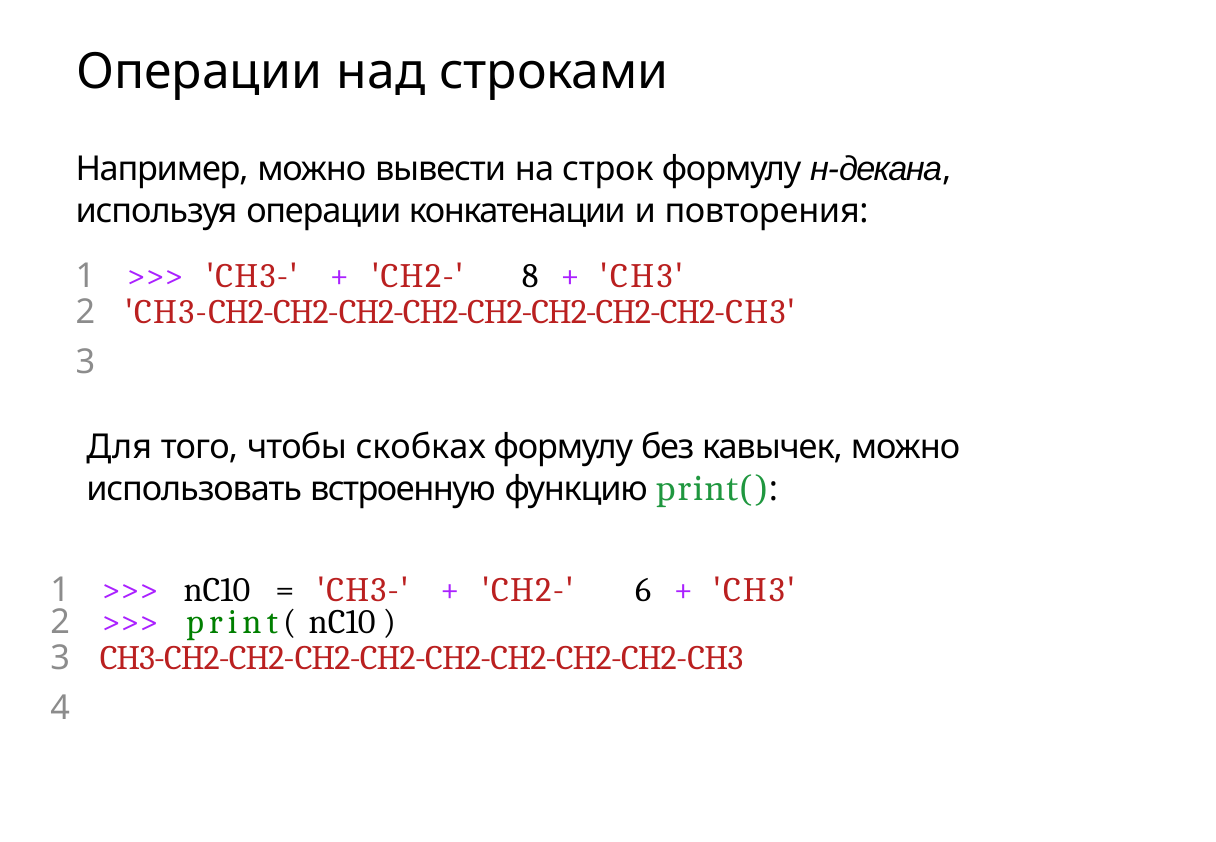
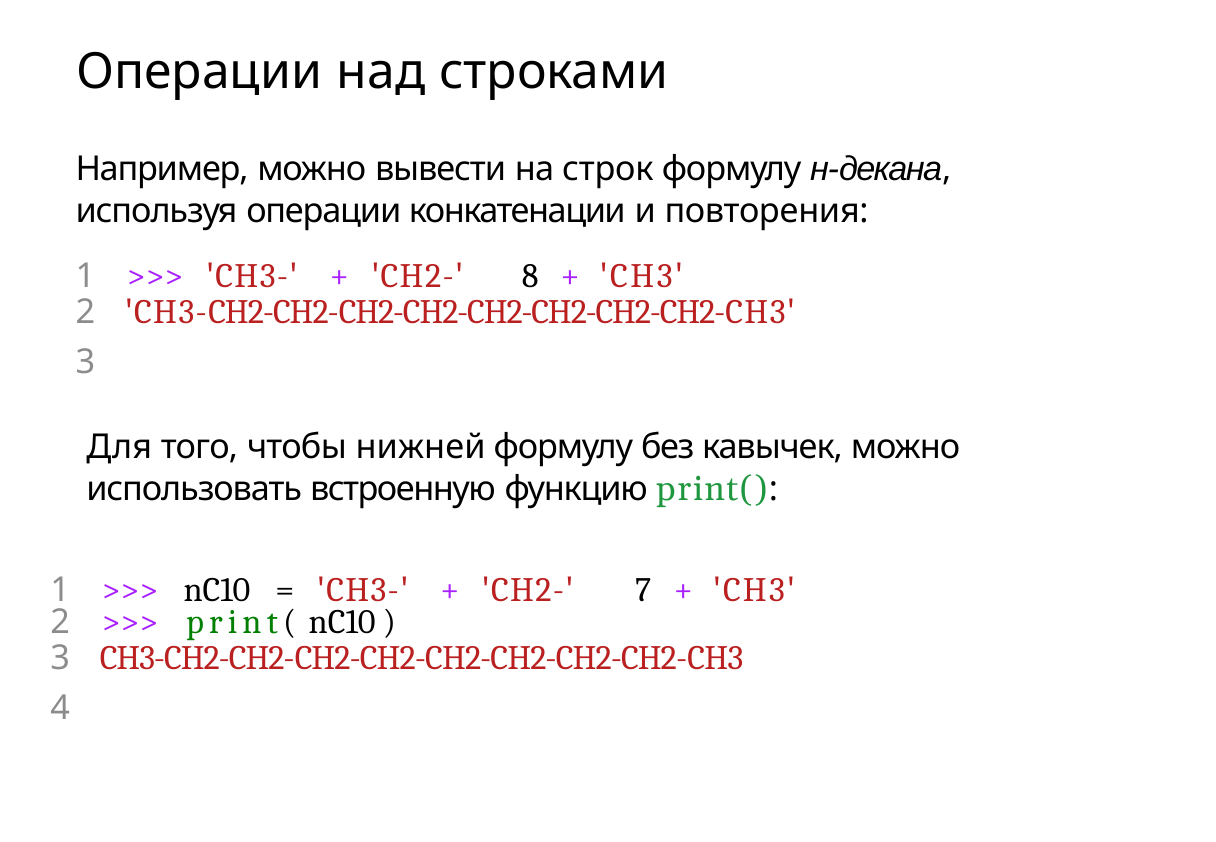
скобках: скобках -> нижней (421, 447)
6: 6 -> 7 (643, 590)
